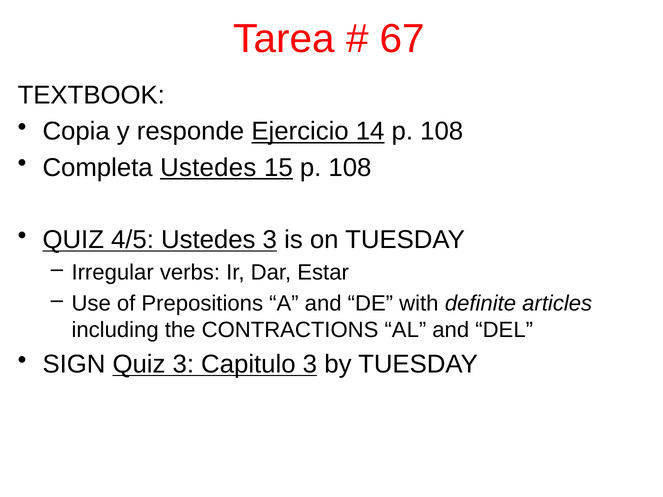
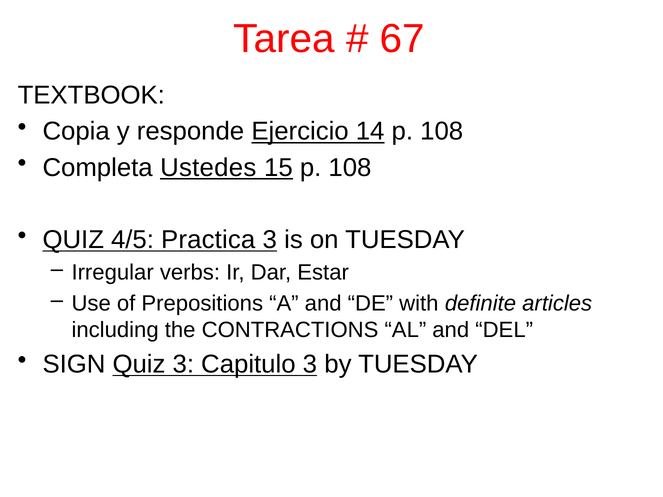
4/5 Ustedes: Ustedes -> Practica (208, 240)
